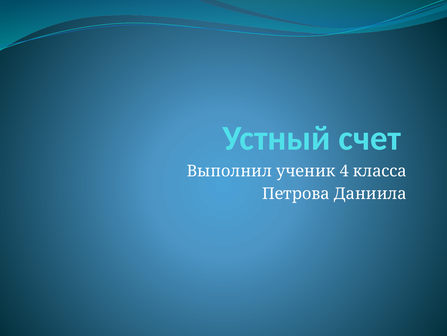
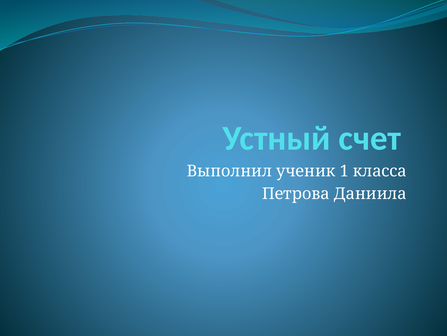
4: 4 -> 1 (344, 171)
